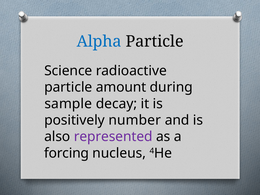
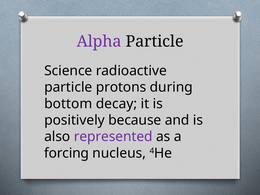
Alpha colour: blue -> purple (99, 41)
amount: amount -> protons (121, 87)
sample: sample -> bottom (68, 104)
number: number -> because (135, 120)
